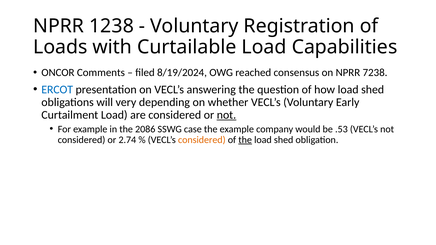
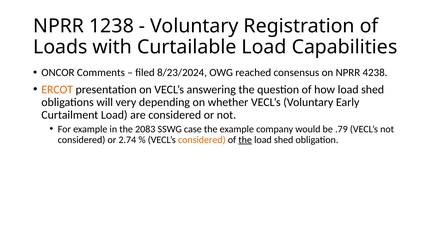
8/19/2024: 8/19/2024 -> 8/23/2024 (182, 73)
7238: 7238 -> 4238 (375, 73)
ERCOT colour: blue -> orange (57, 90)
not underline: present -> none (226, 115)
2086: 2086 -> 2083 (145, 129)
.53: .53 -> .79 (341, 129)
